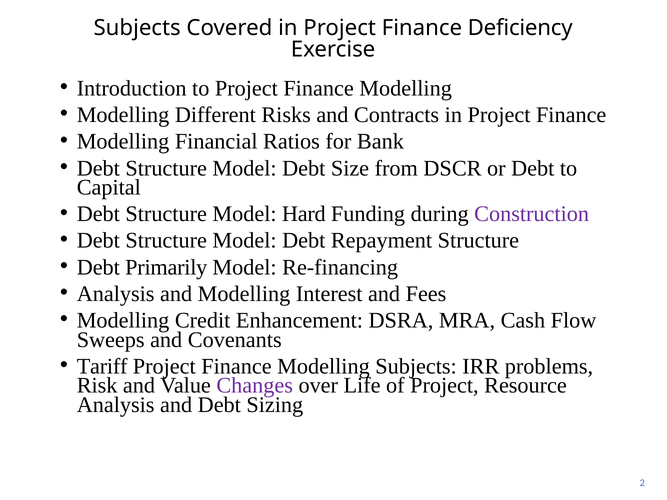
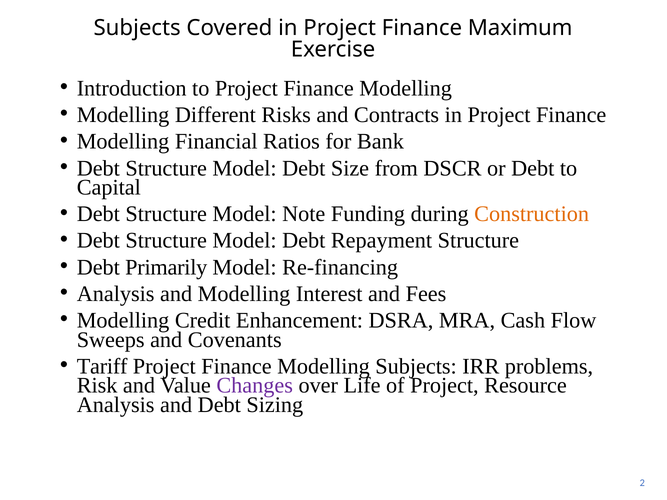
Deficiency: Deficiency -> Maximum (520, 28)
Hard: Hard -> Note (304, 214)
Construction colour: purple -> orange (532, 214)
